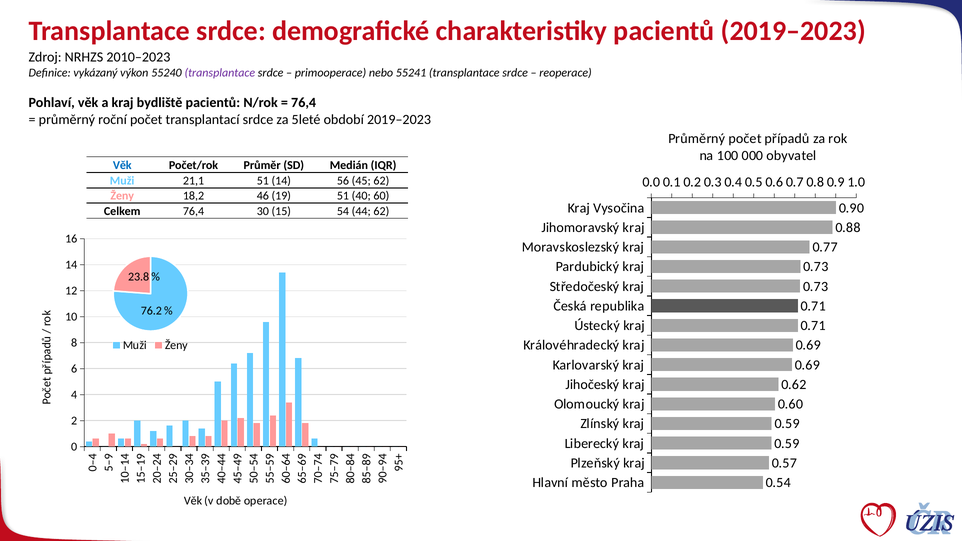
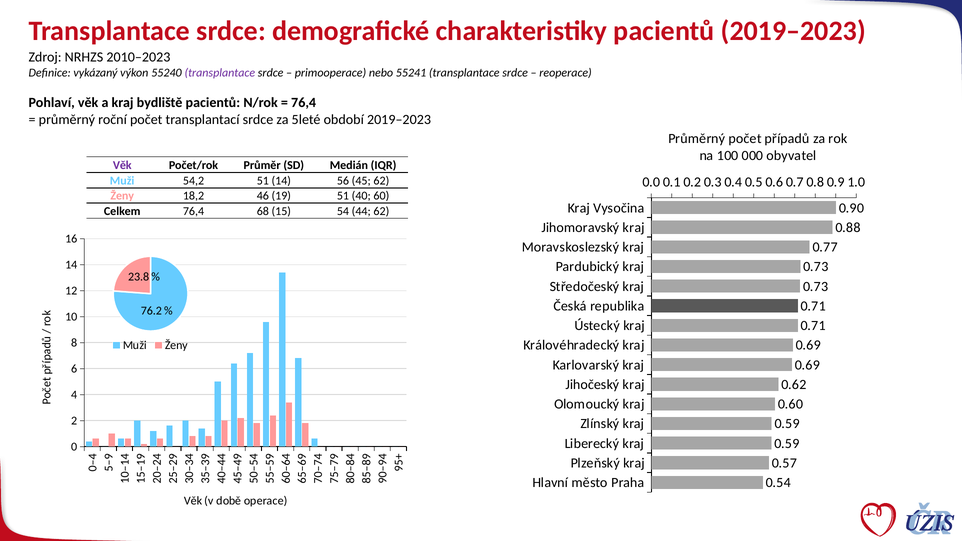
Věk colour: blue -> purple (122, 165)
21,1: 21,1 -> 54,2 (194, 181)
30: 30 -> 68 (263, 211)
